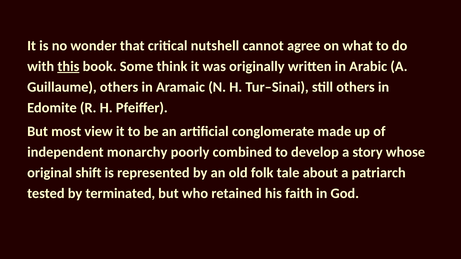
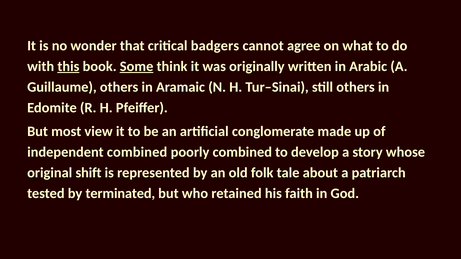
nutshell: nutshell -> badgers (215, 46)
Some underline: none -> present (137, 66)
independent monarchy: monarchy -> combined (137, 152)
